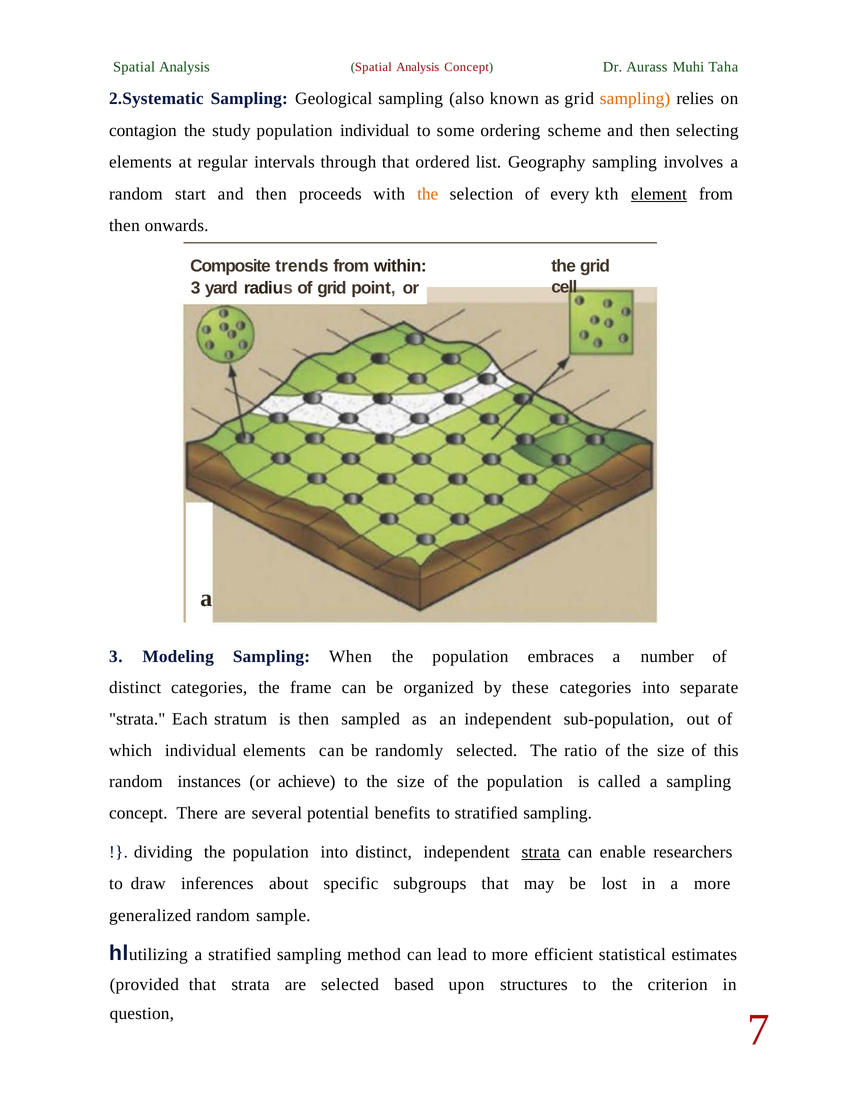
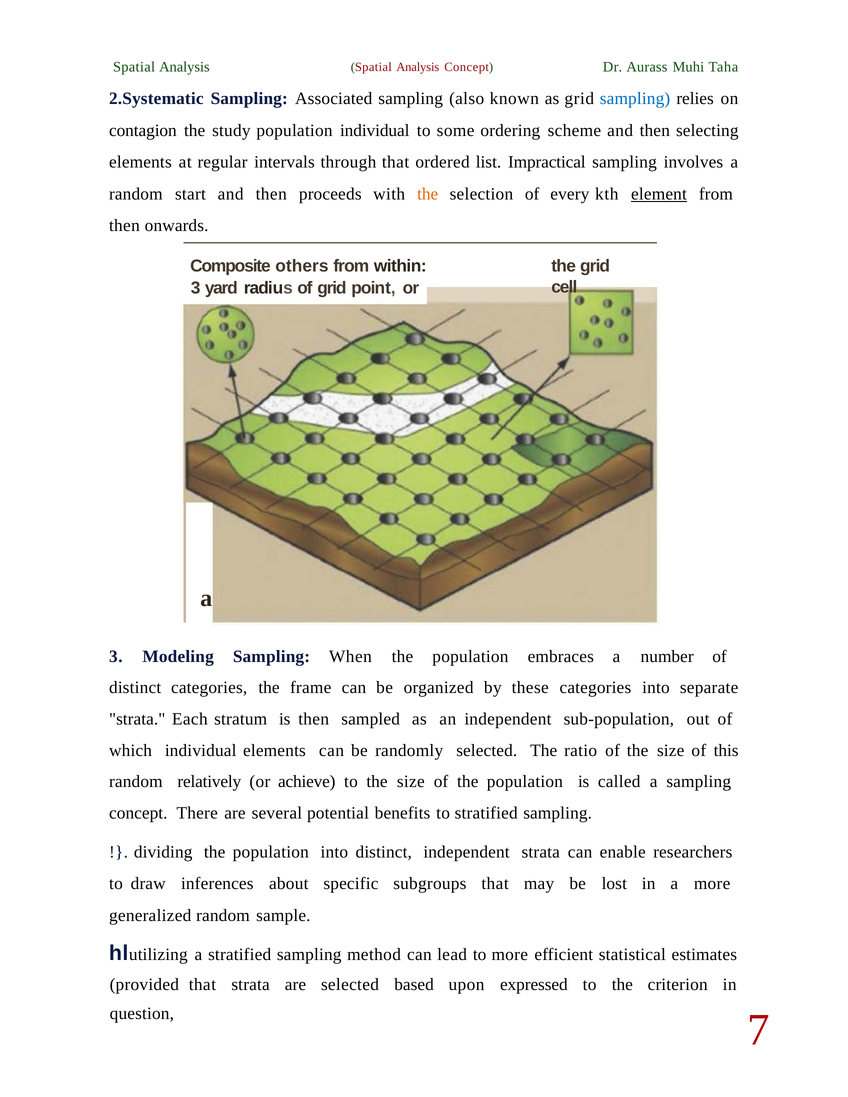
Geological: Geological -> Associated (334, 99)
sampling colour: orange -> blue (635, 99)
Geography: Geography -> Impractical (547, 162)
trends: trends -> others (302, 266)
instances: instances -> relatively (209, 782)
strata underline: present -> none (541, 853)
structures: structures -> expressed (534, 985)
